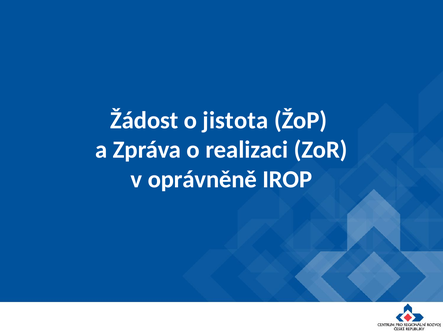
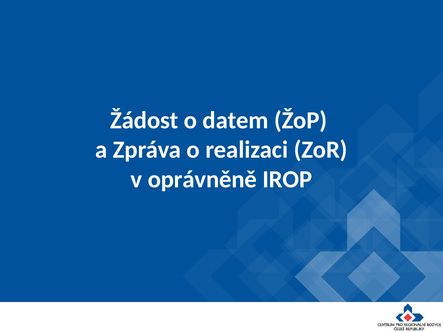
jistota: jistota -> datem (236, 120)
